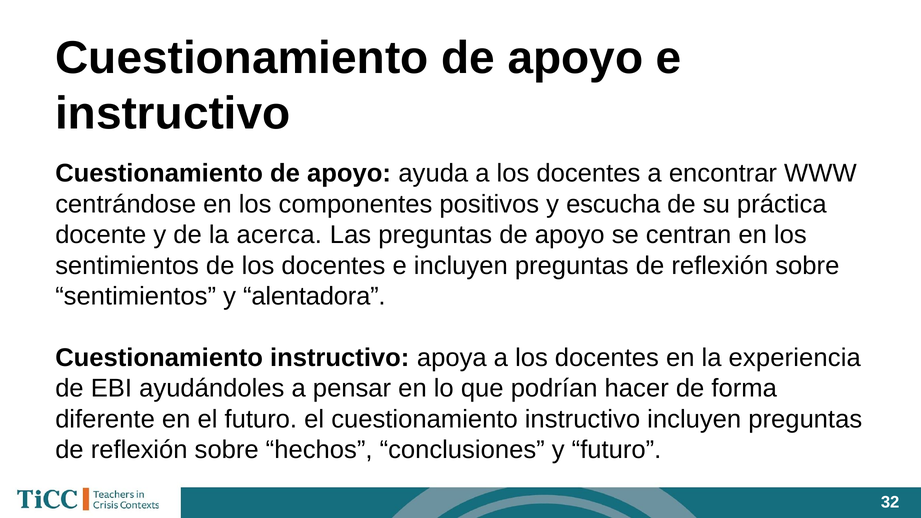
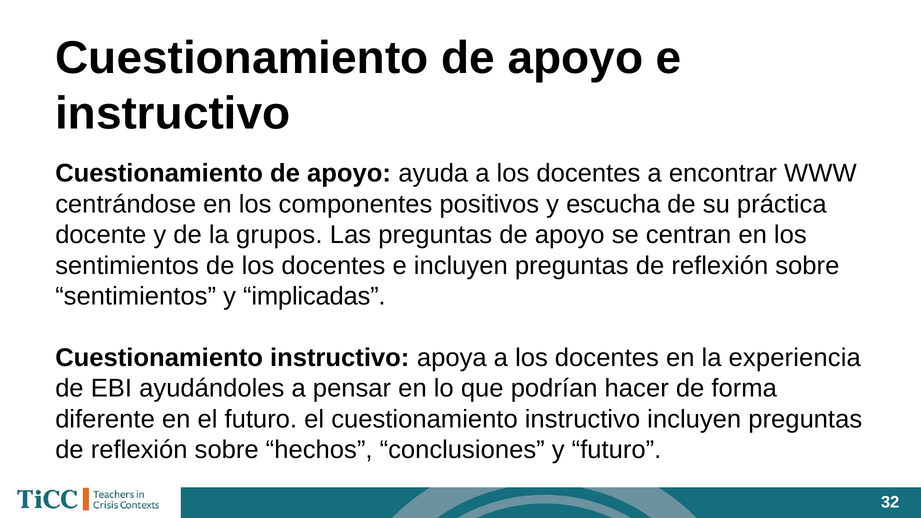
acerca: acerca -> grupos (279, 235)
alentadora: alentadora -> implicadas (314, 296)
